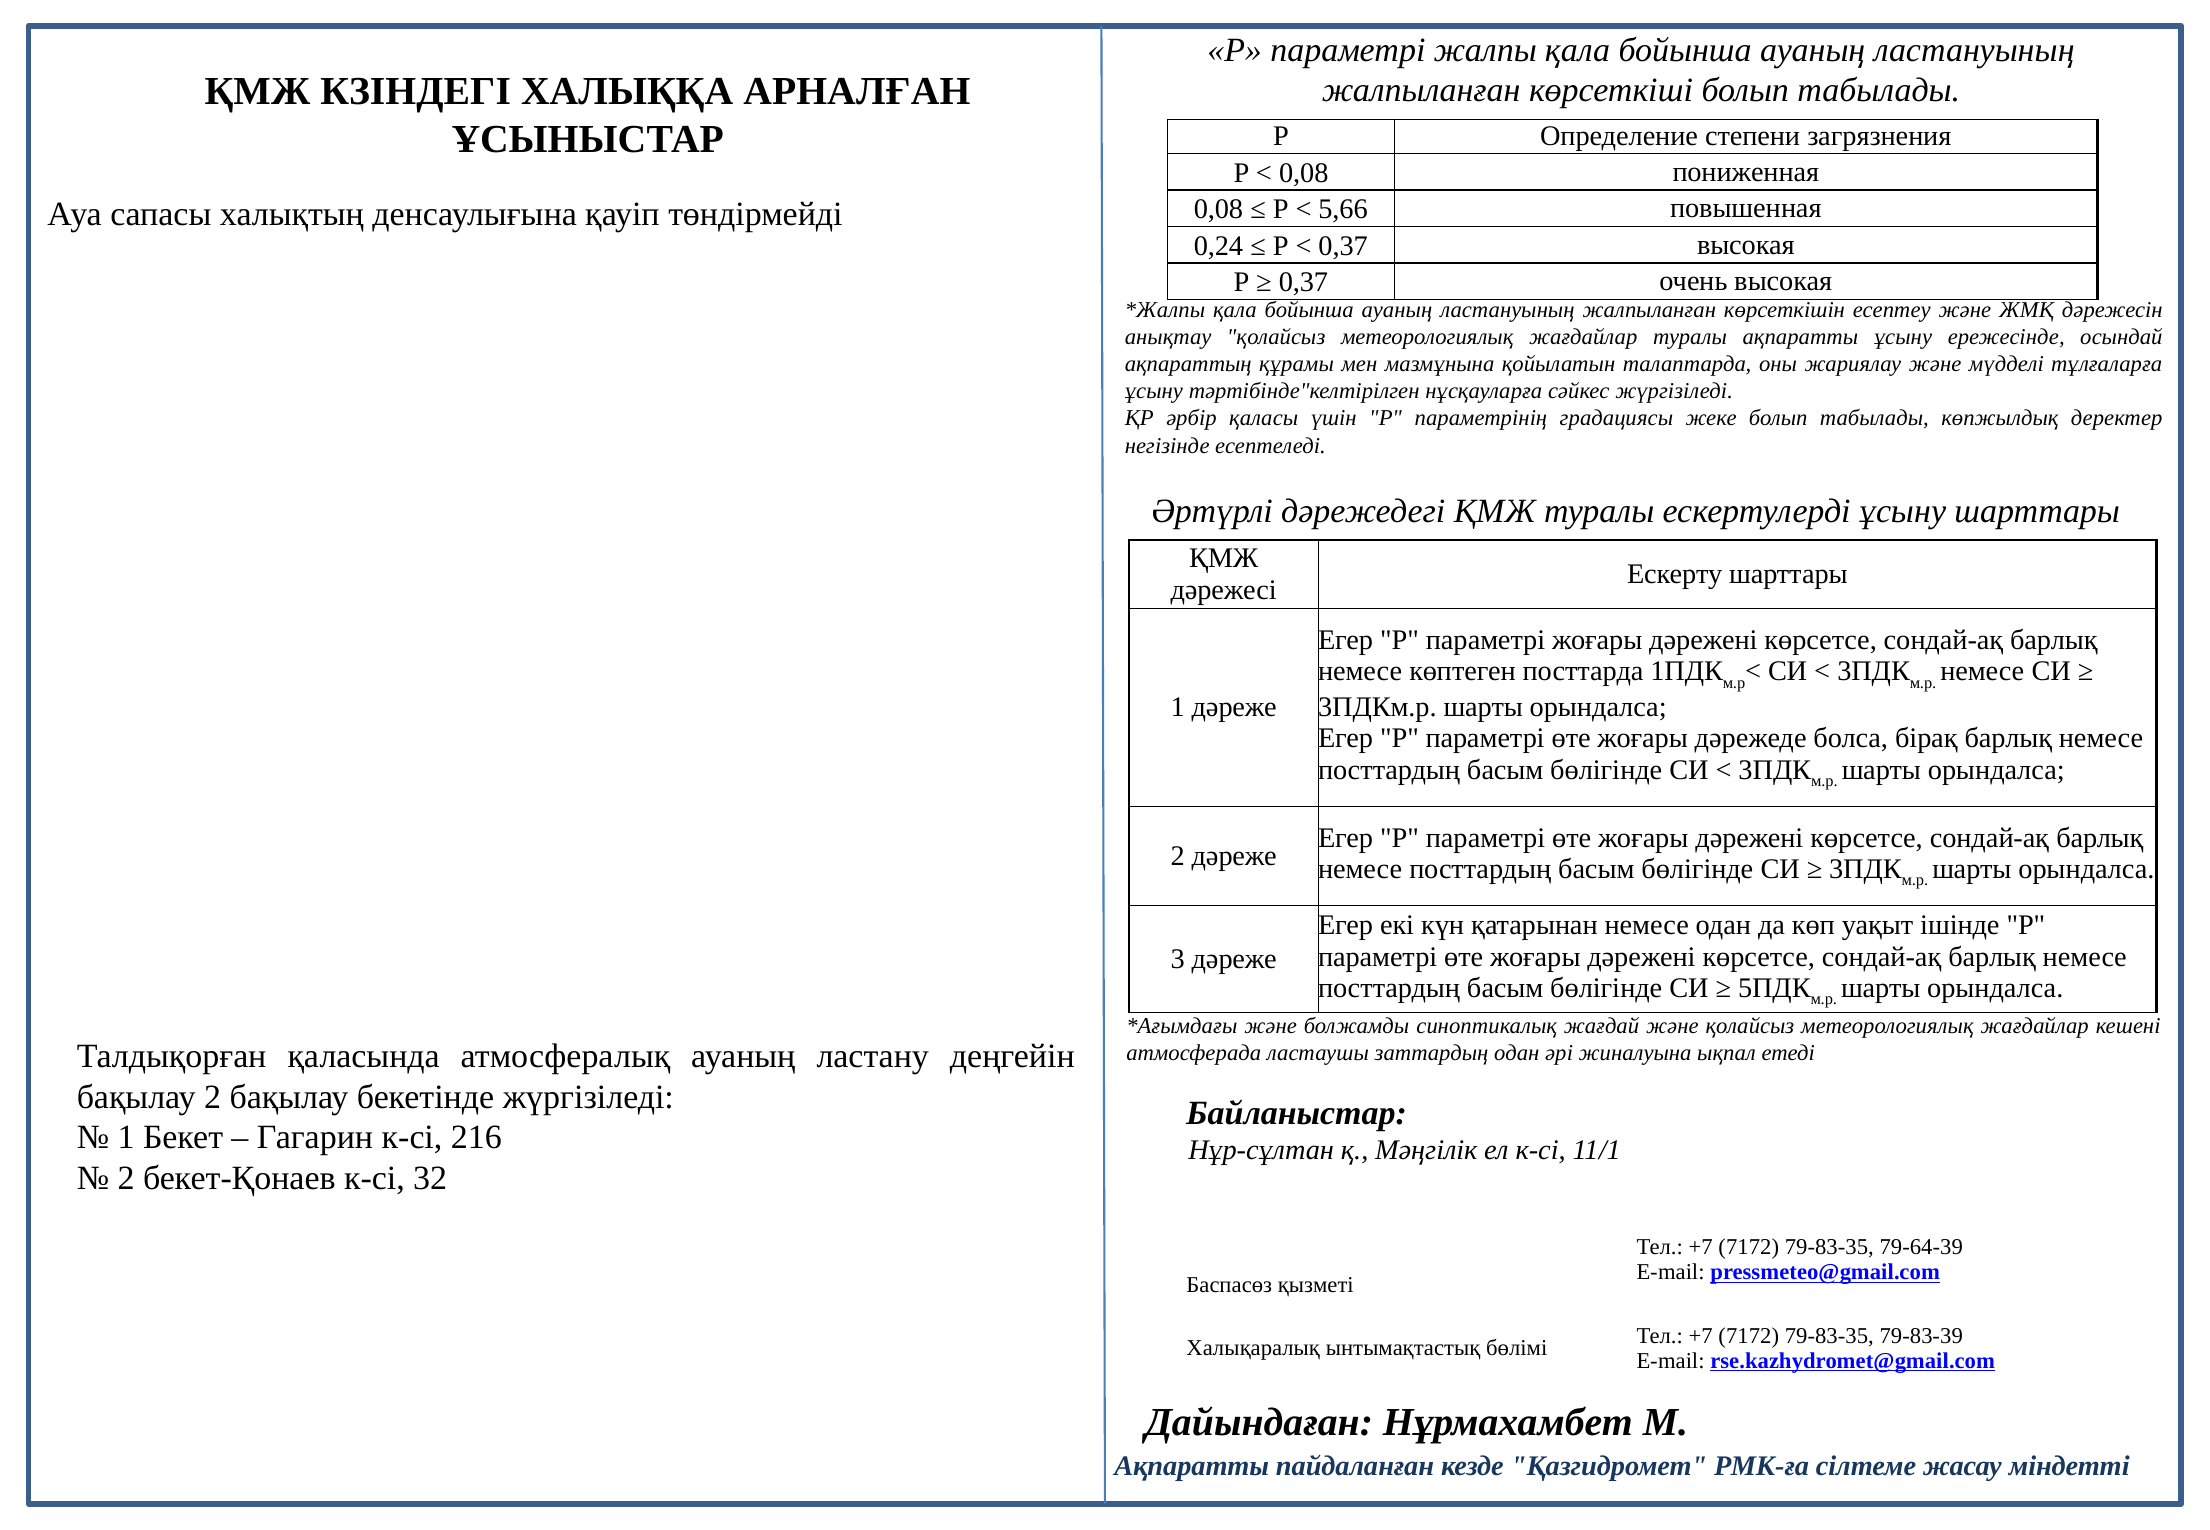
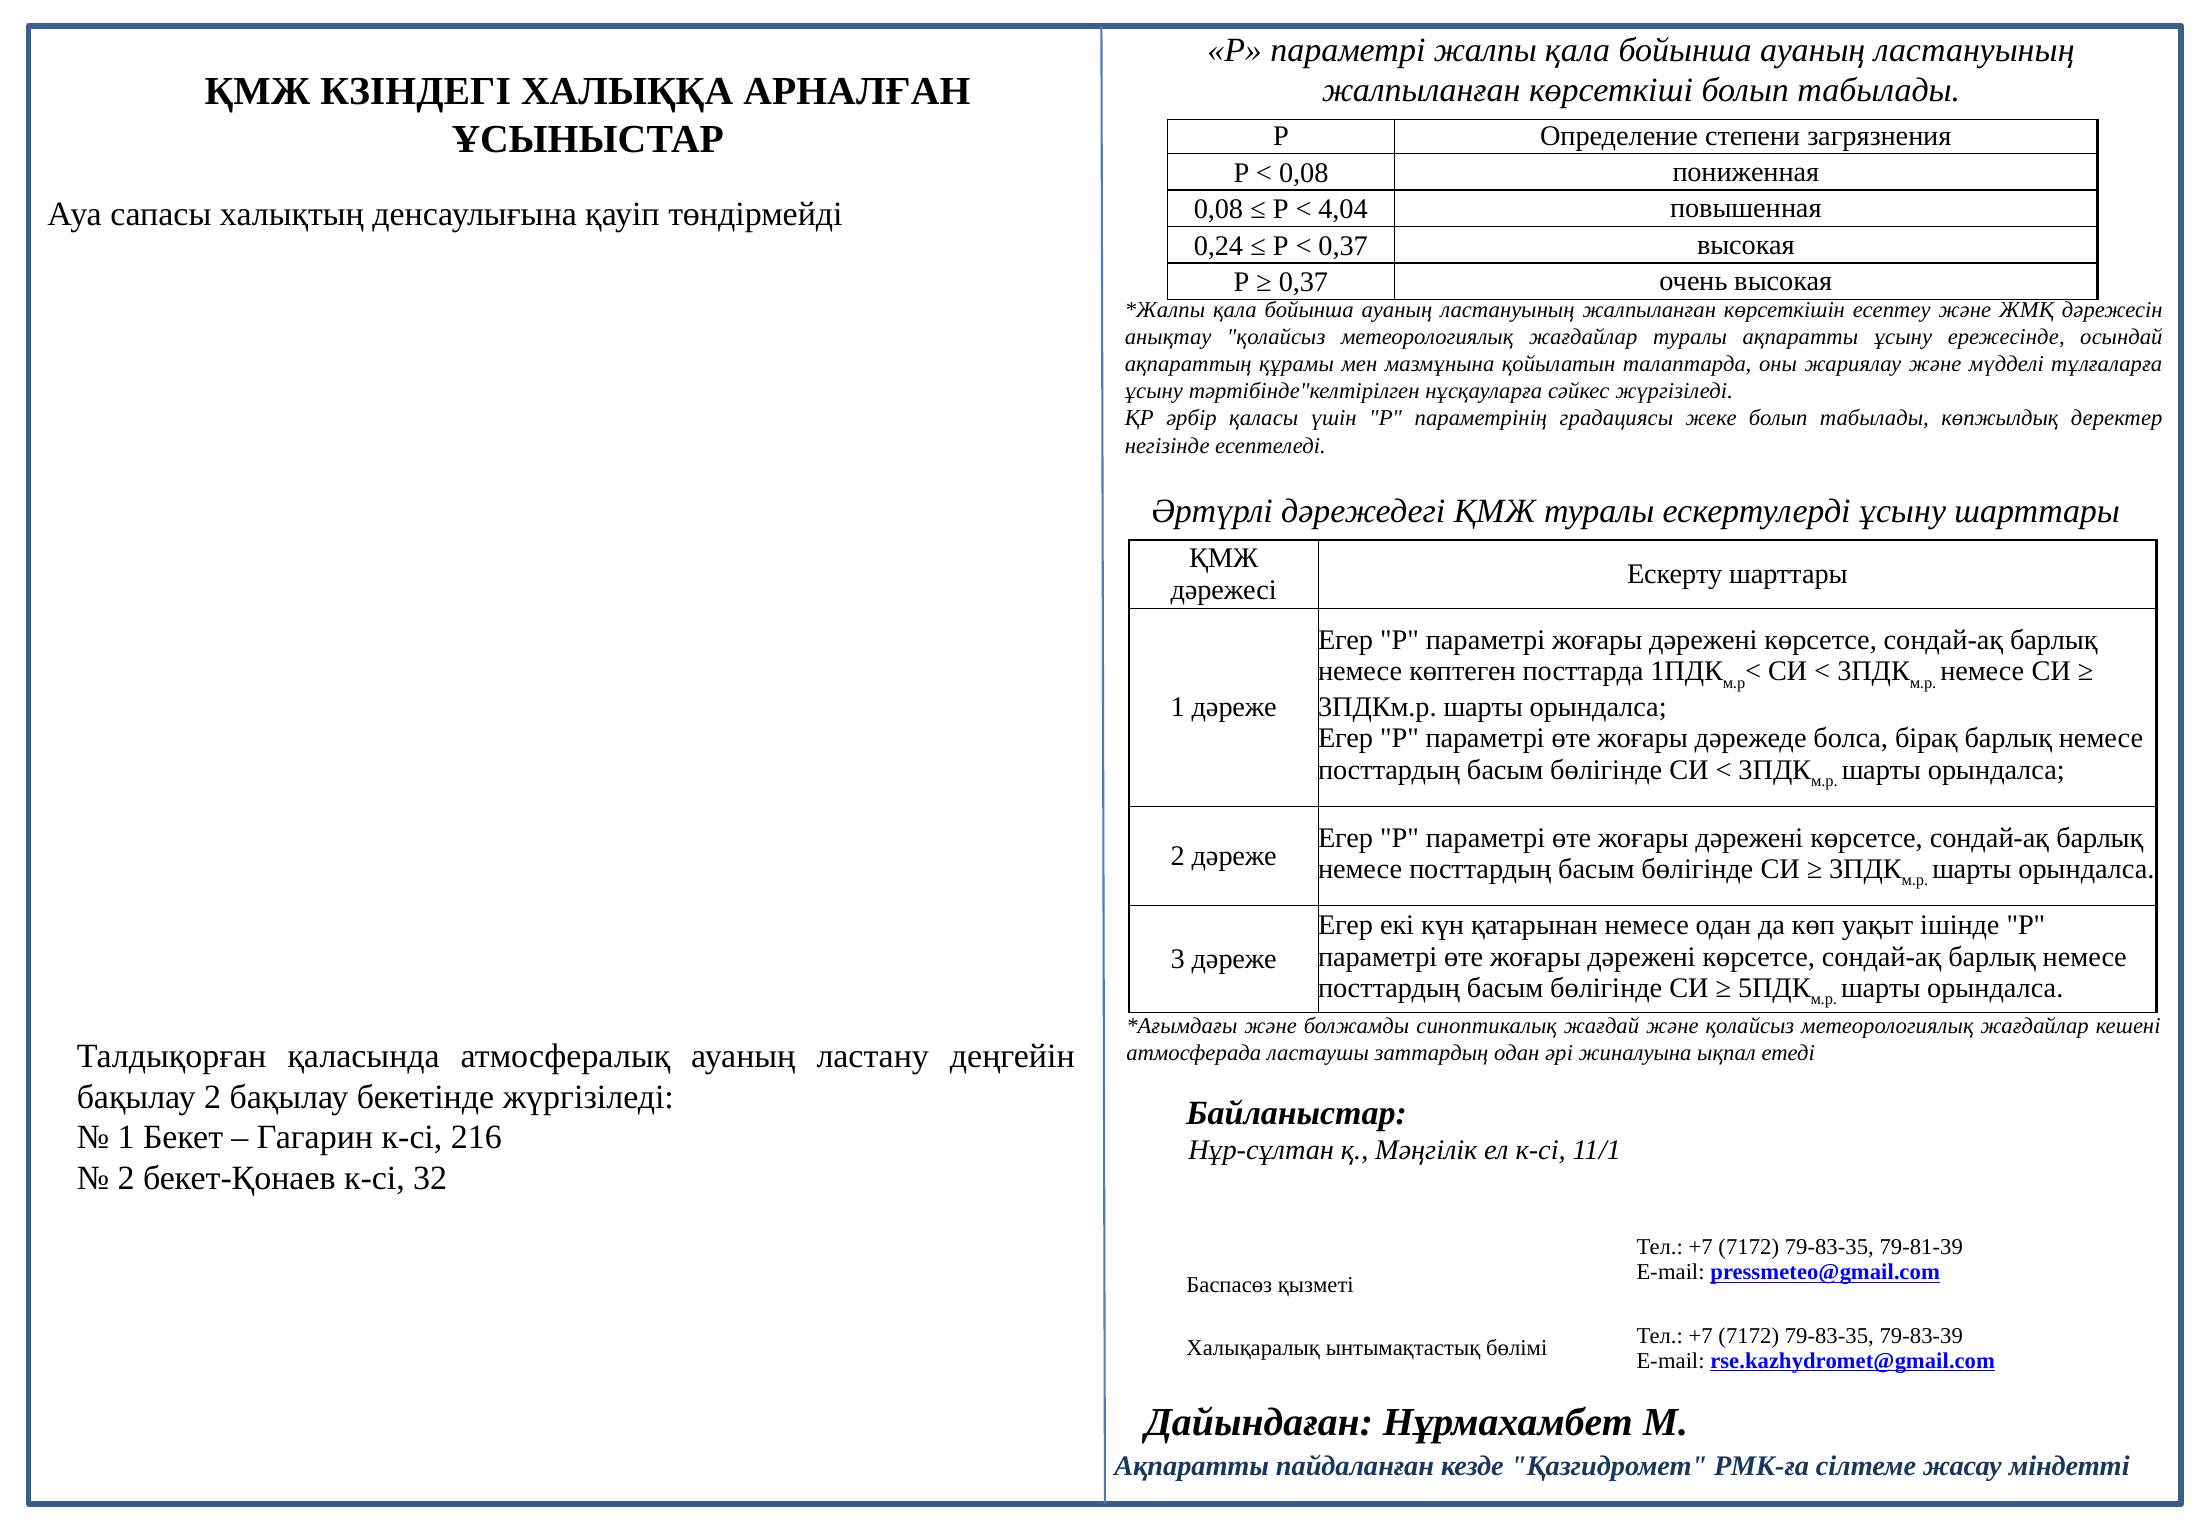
5,66: 5,66 -> 4,04 (1343, 209)
79-64-39: 79-64-39 -> 79-81-39 (1921, 1247)
